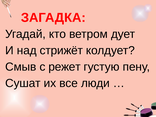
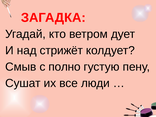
режет: режет -> полно (65, 67)
